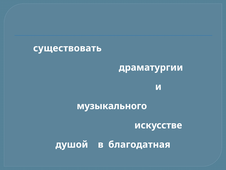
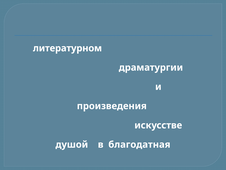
существовать: существовать -> литературном (67, 48)
музыкального: музыкального -> произведения (112, 106)
